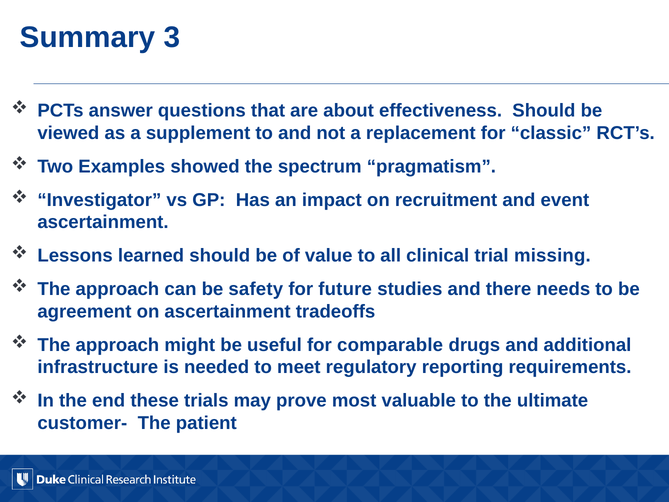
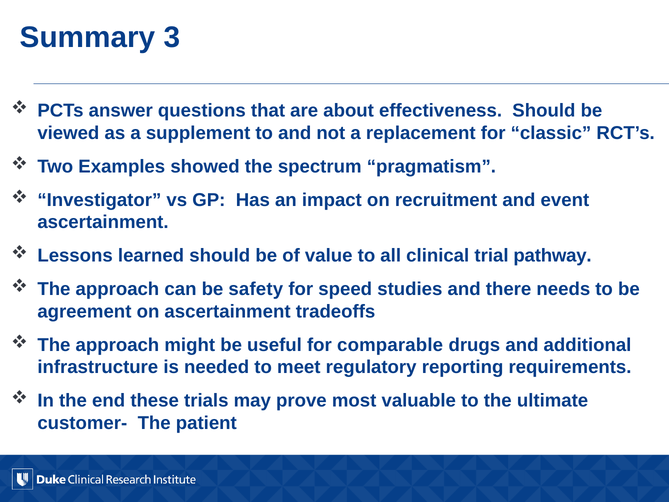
missing: missing -> pathway (553, 256)
future: future -> speed (345, 289)
